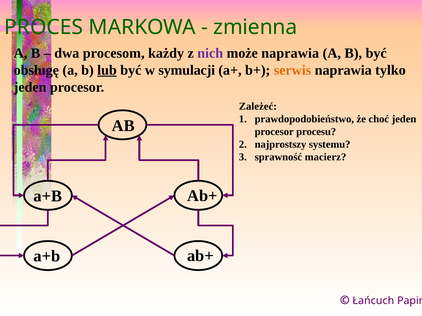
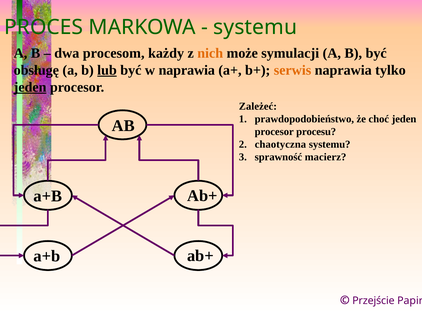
zmienna: zmienna -> systemu (255, 27)
nich colour: purple -> orange (210, 53)
może naprawia: naprawia -> symulacji (290, 53)
w symulacji: symulacji -> naprawia (187, 70)
jeden underline: none -> present (30, 87)
najprostszy: najprostszy -> chaotyczna (280, 144)
Łańcuch: Łańcuch -> Przejście (373, 301)
